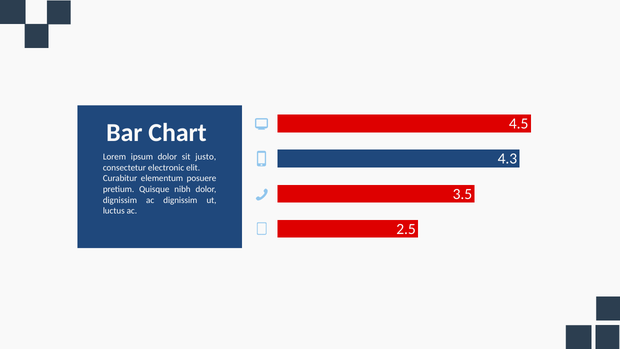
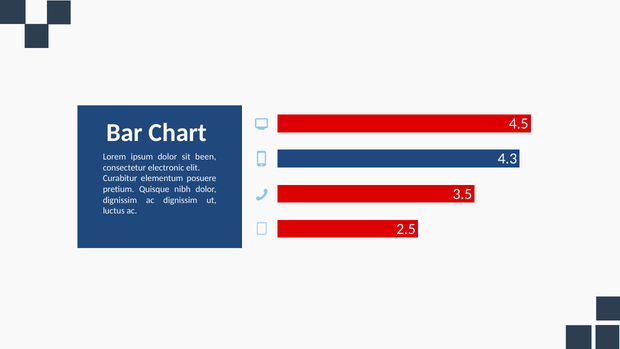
justo: justo -> been (206, 157)
